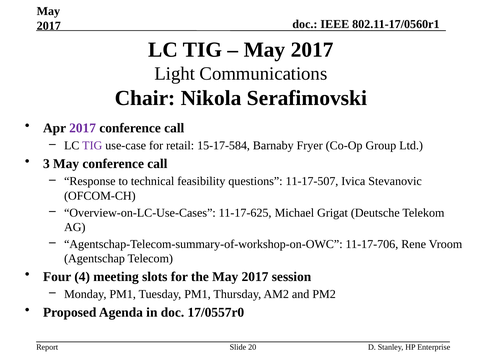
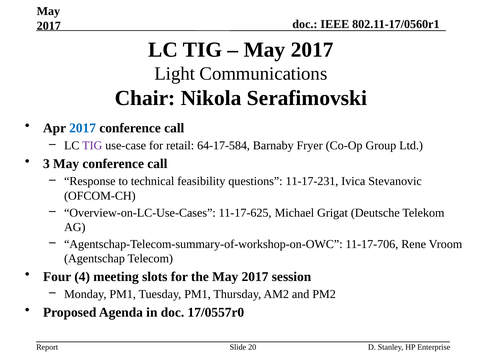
2017 colour: purple -> blue (83, 128)
15-17-584: 15-17-584 -> 64-17-584 (224, 145)
11-17-507: 11-17-507 -> 11-17-231 (312, 181)
